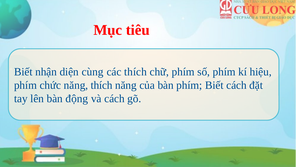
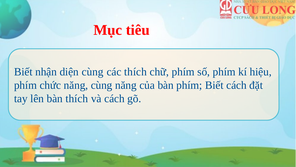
năng thích: thích -> cùng (102, 85)
bàn động: động -> thích (77, 98)
